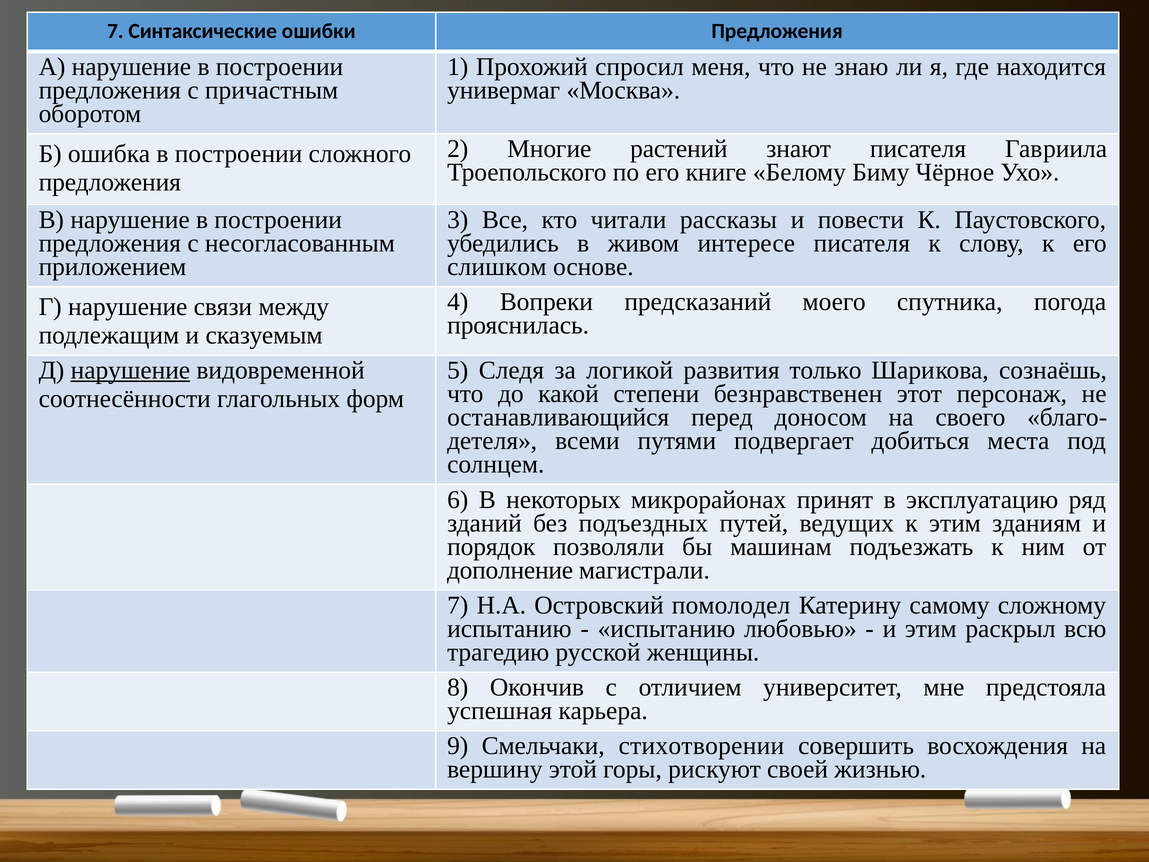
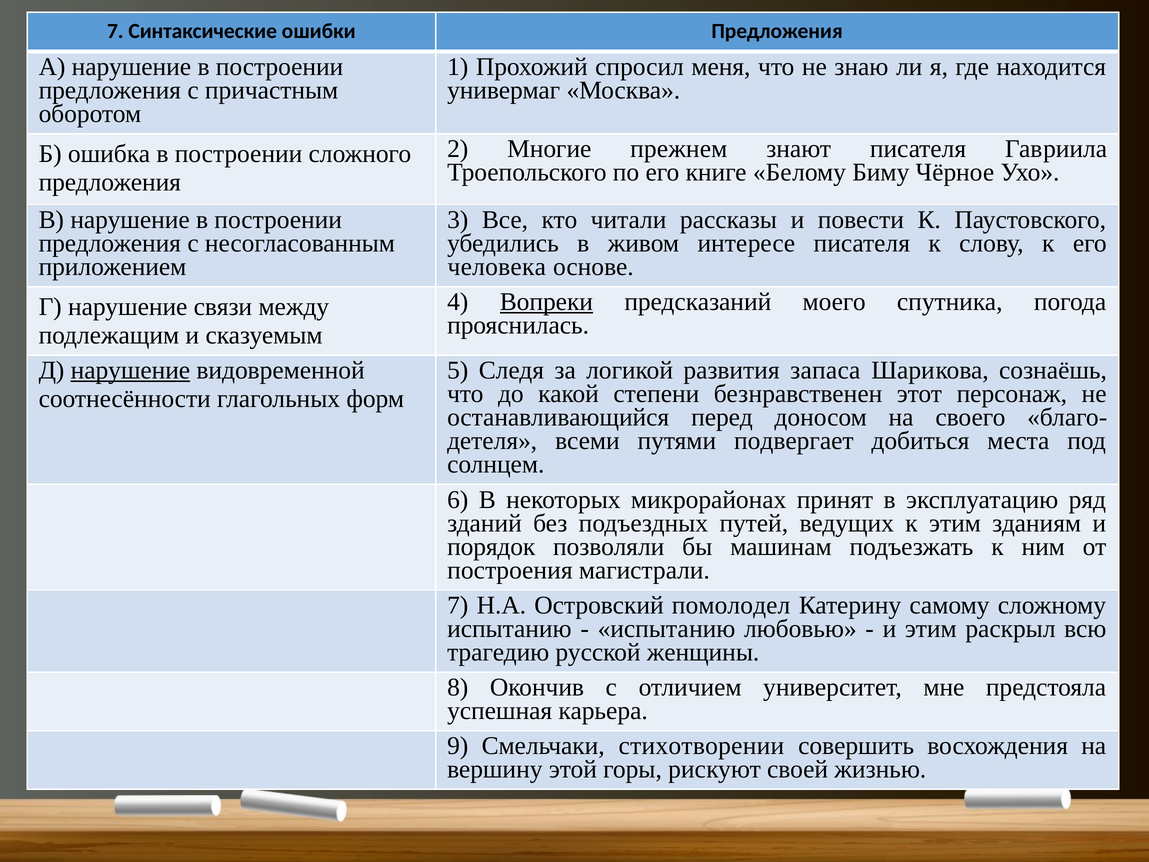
растений: растений -> прежнем (679, 149)
слишком: слишком -> человека (497, 267)
Вопреки underline: none -> present (546, 302)
только: только -> запаса (825, 370)
дополнение: дополнение -> построения (510, 570)
